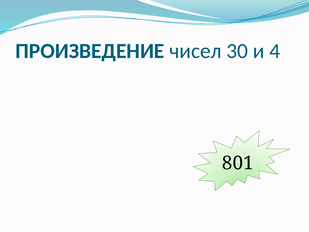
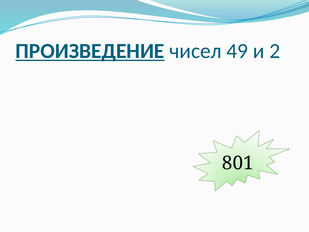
ПРОИЗВЕДЕНИЕ underline: none -> present (90, 51)
30: 30 -> 49 (237, 51)
4: 4 -> 2 (275, 51)
